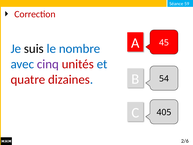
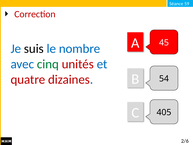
cinq colour: purple -> green (48, 64)
